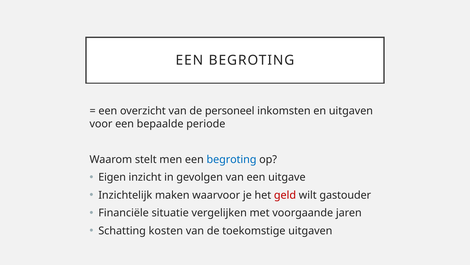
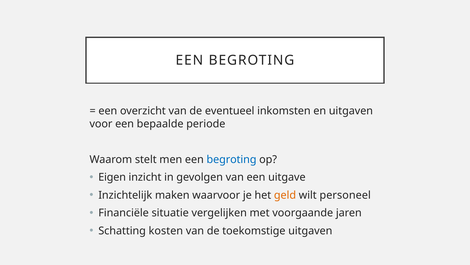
personeel: personeel -> eventueel (230, 111)
geld colour: red -> orange (285, 195)
gastouder: gastouder -> personeel (345, 195)
